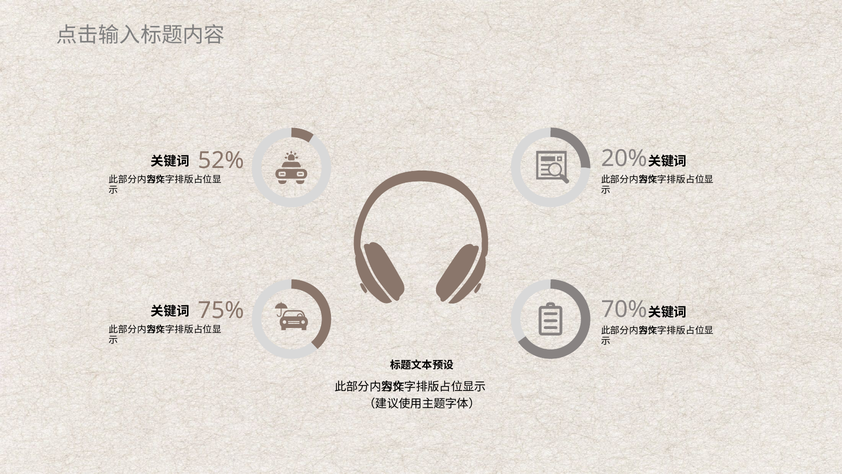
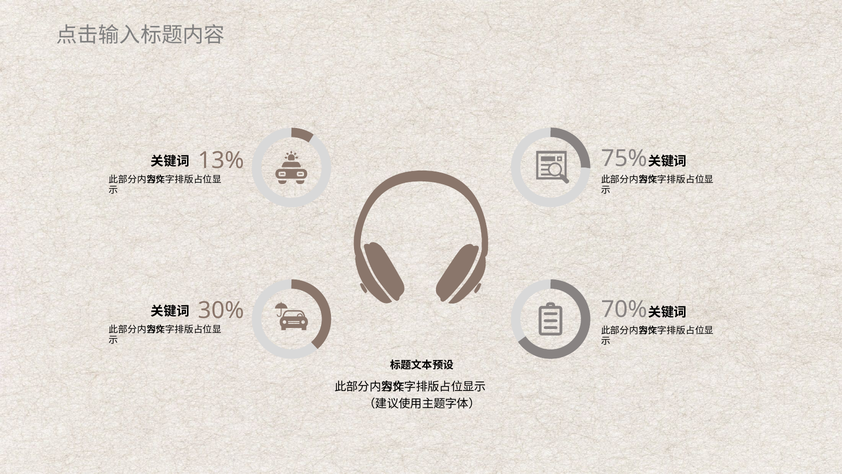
20%: 20% -> 75% (624, 159)
52%: 52% -> 13% (221, 160)
75%: 75% -> 30% (221, 310)
